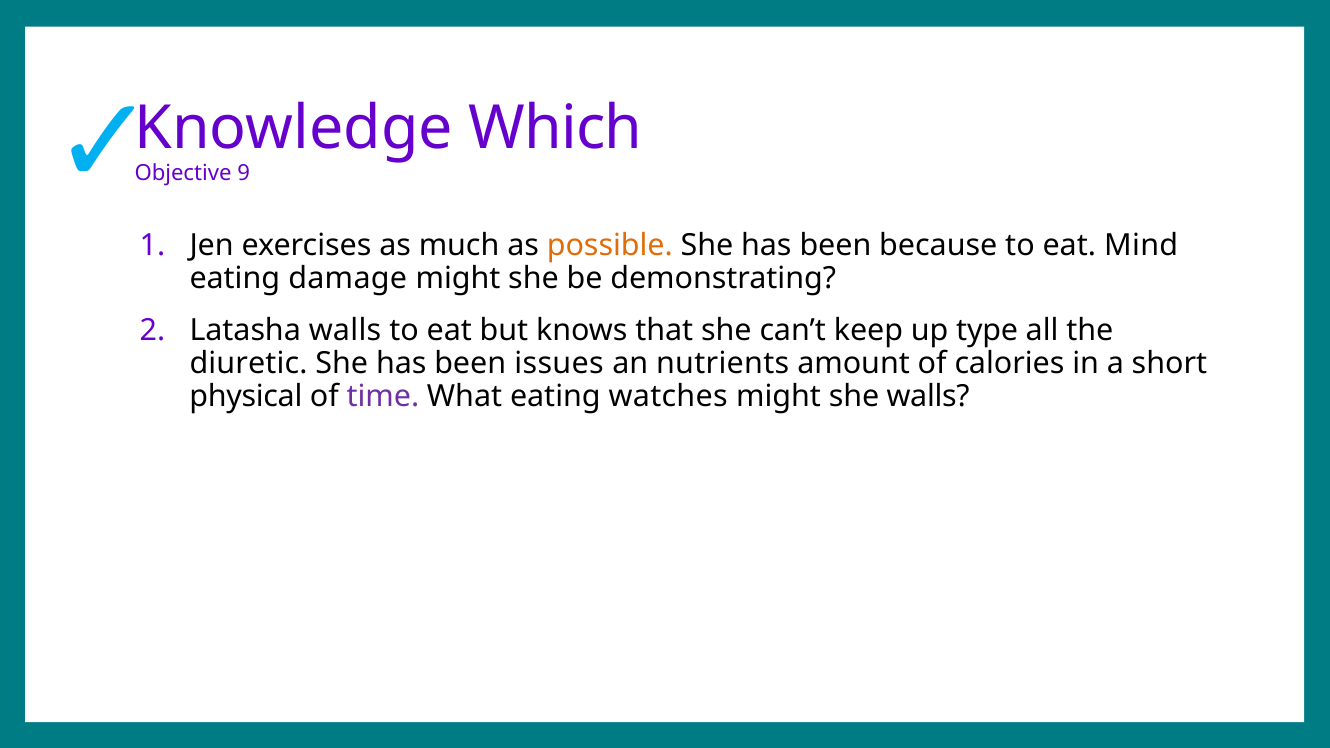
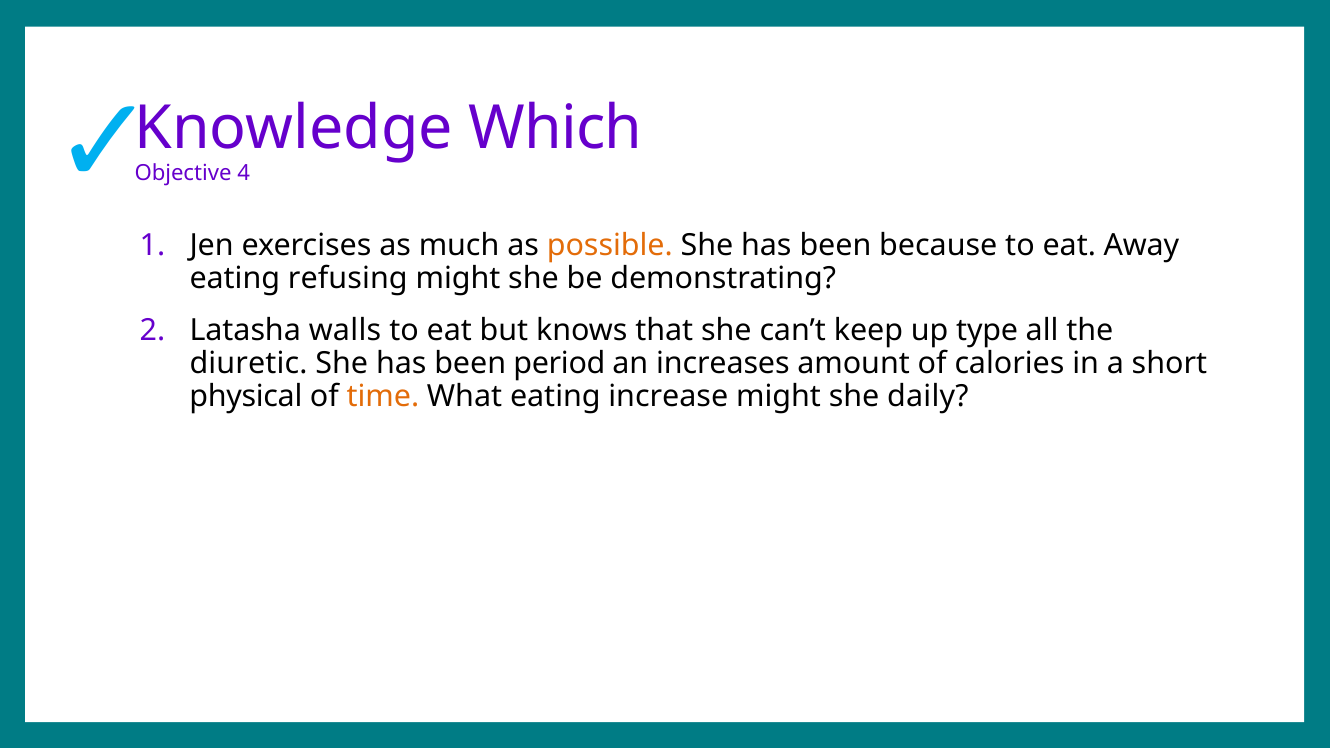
9: 9 -> 4 (244, 173)
Mind: Mind -> Away (1141, 246)
damage: damage -> refusing (348, 278)
issues: issues -> period (559, 364)
nutrients: nutrients -> increases (723, 364)
time colour: purple -> orange (383, 397)
watches: watches -> increase (668, 397)
she walls: walls -> daily (928, 397)
